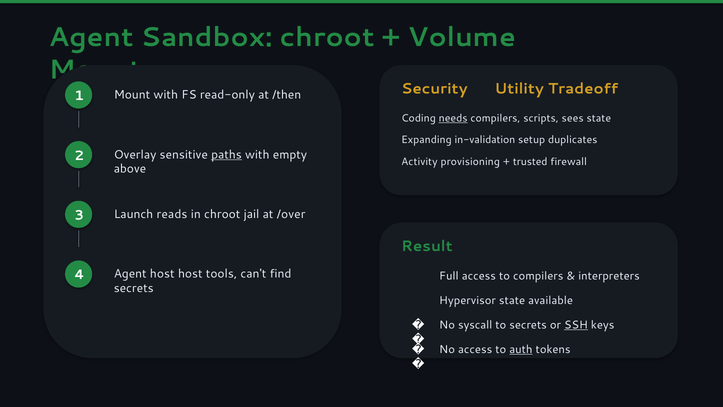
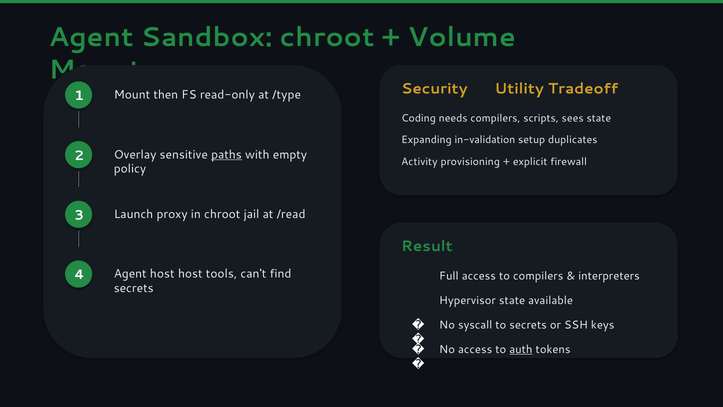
Mount with: with -> then (166, 95)
/then: /then -> /type (287, 95)
needs underline: present -> none (453, 118)
trusted: trusted -> explicit (530, 162)
above: above -> policy (130, 169)
reads: reads -> proxy (172, 214)
/over: /over -> /read (291, 214)
SSH underline: present -> none (576, 325)
